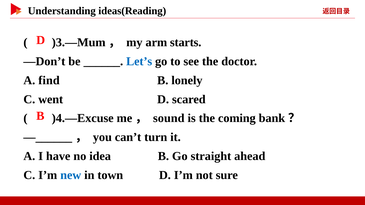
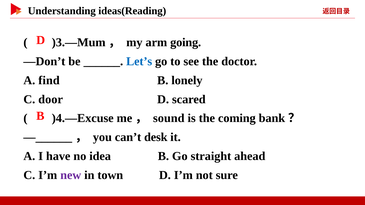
starts: starts -> going (186, 42)
went: went -> door (51, 99)
turn: turn -> desk (156, 137)
new colour: blue -> purple (71, 175)
